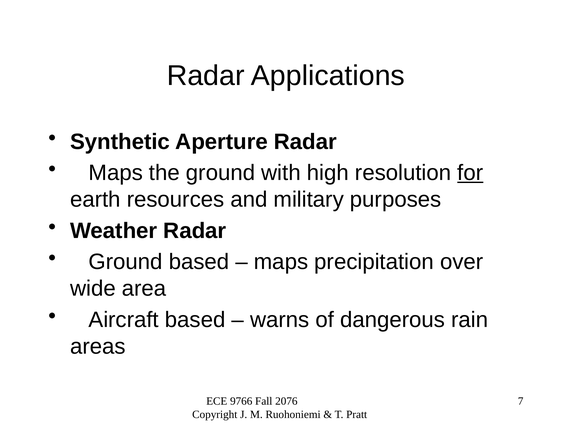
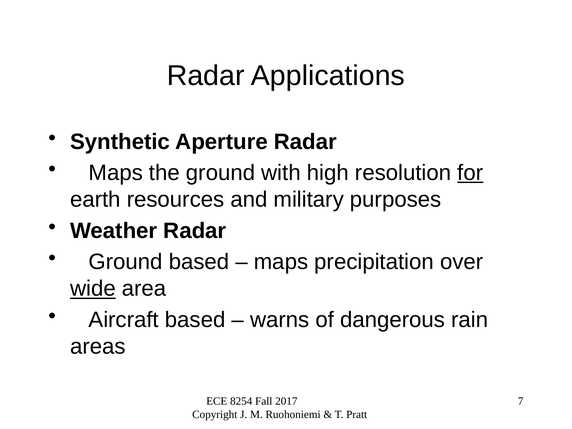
wide underline: none -> present (93, 289)
9766: 9766 -> 8254 (241, 401)
2076: 2076 -> 2017 (286, 401)
